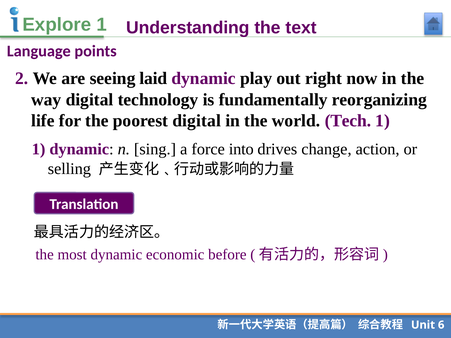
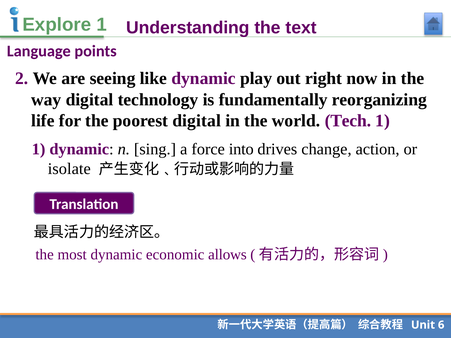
laid: laid -> like (153, 79)
selling: selling -> isolate (69, 169)
before: before -> allows (227, 255)
